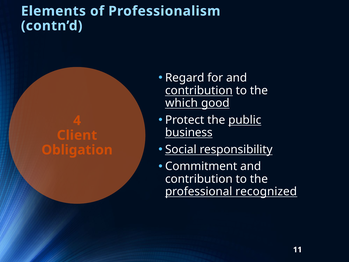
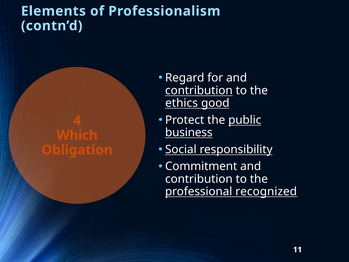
which: which -> ethics (182, 103)
Client: Client -> Which (77, 135)
